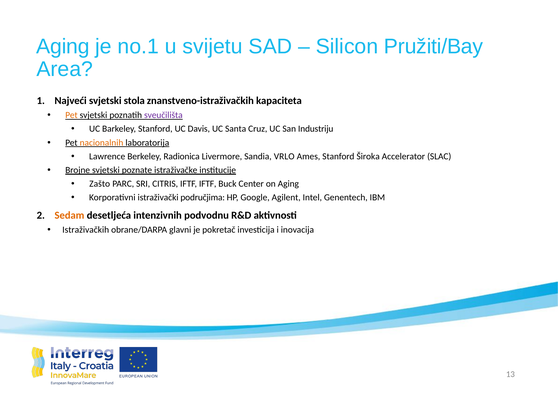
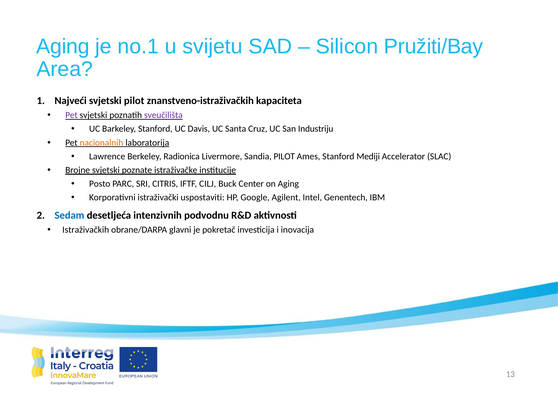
svjetski stola: stola -> pilot (134, 101)
Pet colour: orange -> purple (71, 115)
Sandia VRLO: VRLO -> PILOT (284, 156)
Široka: Široka -> Mediji (368, 156)
Zašto: Zašto -> Posto (100, 183)
IFTF IFTF: IFTF -> CILJ (208, 183)
područjima: područjima -> uspostaviti (203, 197)
Sedam colour: orange -> blue (69, 215)
